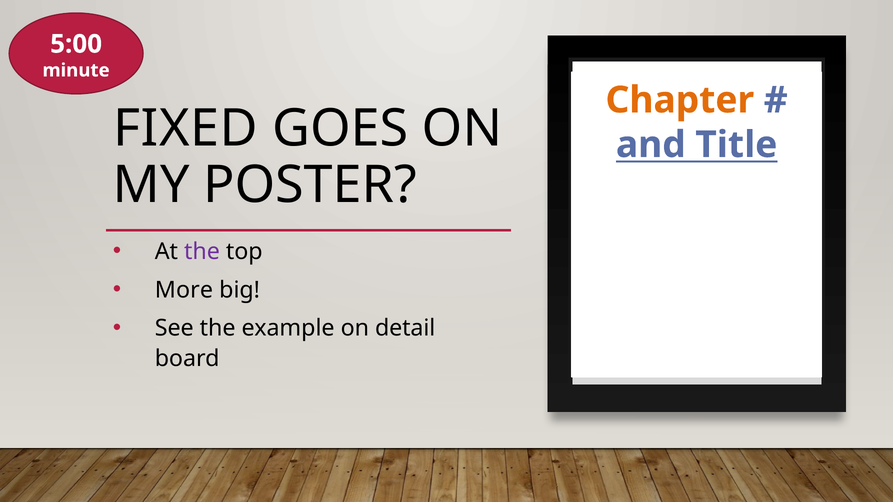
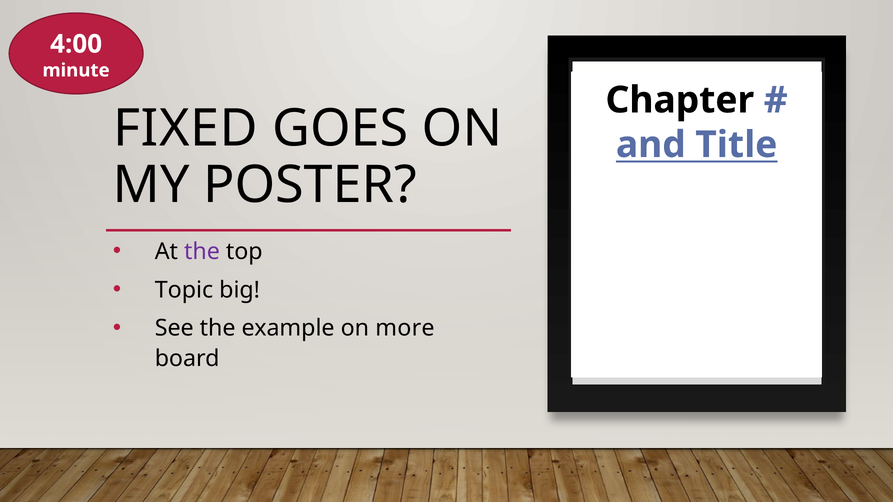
5:00: 5:00 -> 4:00 (76, 44)
Chapter colour: orange -> black (680, 100)
More: More -> Topic (184, 290)
detail: detail -> more (405, 329)
